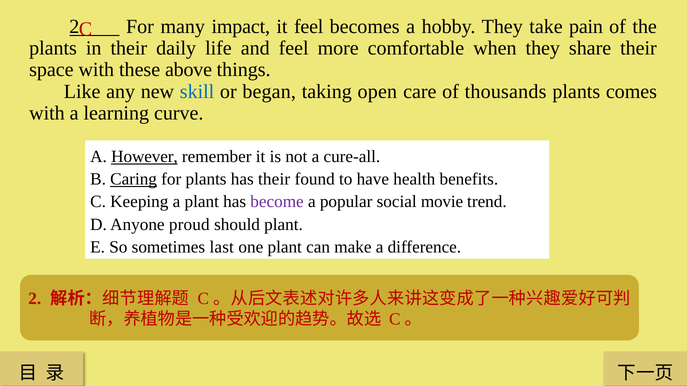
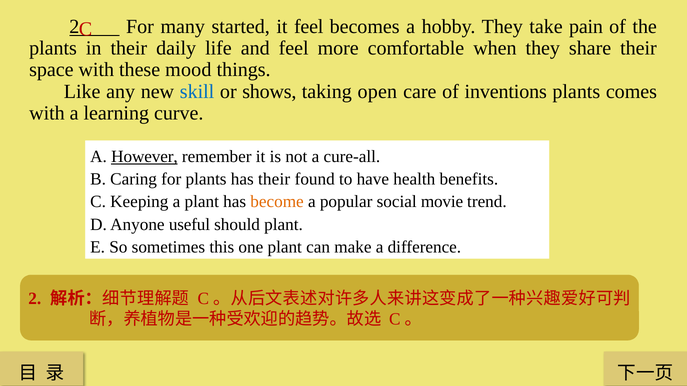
impact: impact -> started (241, 27)
above: above -> mood (188, 70)
began: began -> shows (269, 92)
thousands: thousands -> inventions (506, 92)
Caring underline: present -> none (134, 179)
become colour: purple -> orange (277, 202)
proud: proud -> useful (189, 225)
last: last -> this (222, 247)
